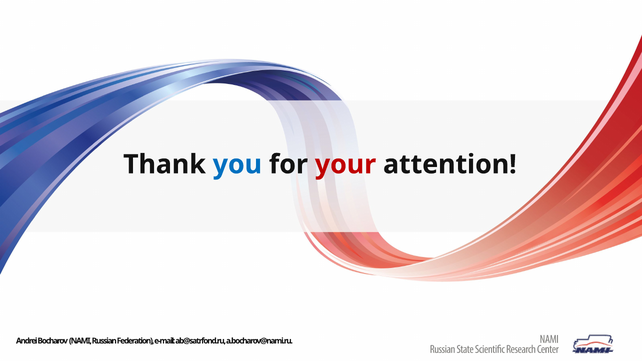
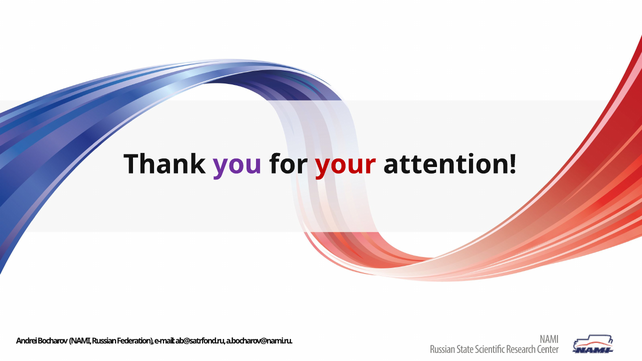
you colour: blue -> purple (237, 165)
